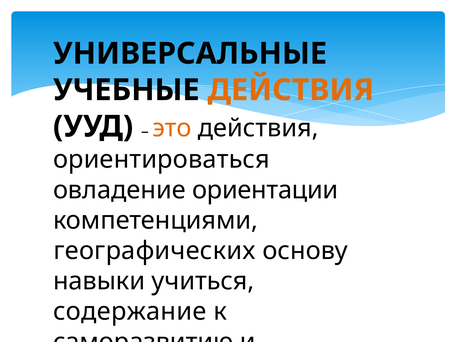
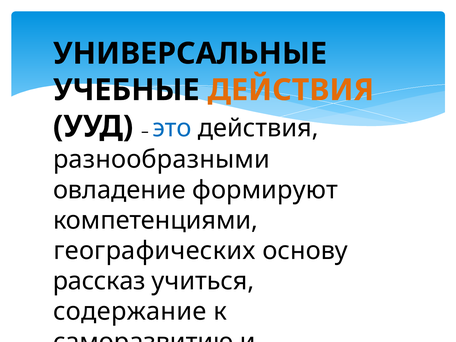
это colour: orange -> blue (172, 128)
ориентироваться: ориентироваться -> разнообразными (161, 160)
ориентации: ориентации -> формируют (265, 190)
навыки: навыки -> рассказ (99, 281)
